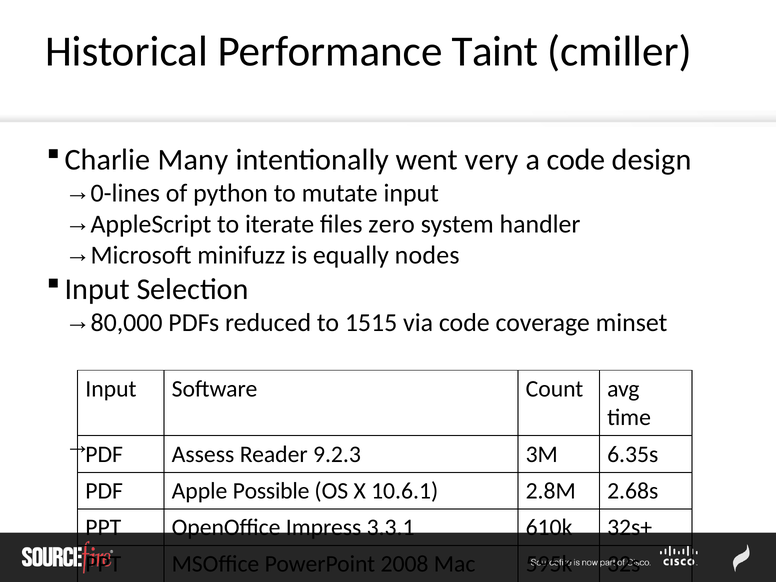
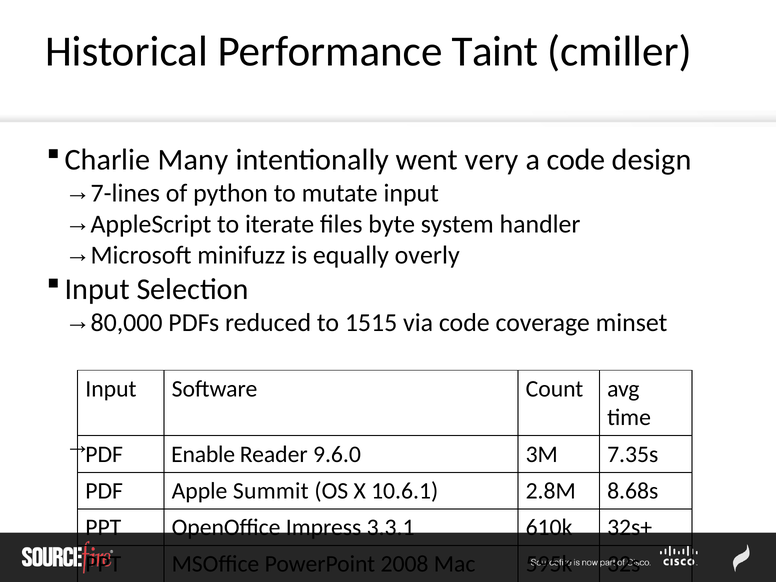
0-lines: 0-lines -> 7-lines (125, 193)
zero: zero -> byte (392, 224)
nodes: nodes -> overly (427, 255)
Assess: Assess -> Enable (203, 454)
9.2.3: 9.2.3 -> 9.6.0 (337, 454)
6.35s: 6.35s -> 7.35s (633, 454)
Possible: Possible -> Summit (271, 491)
2.68s: 2.68s -> 8.68s (633, 491)
